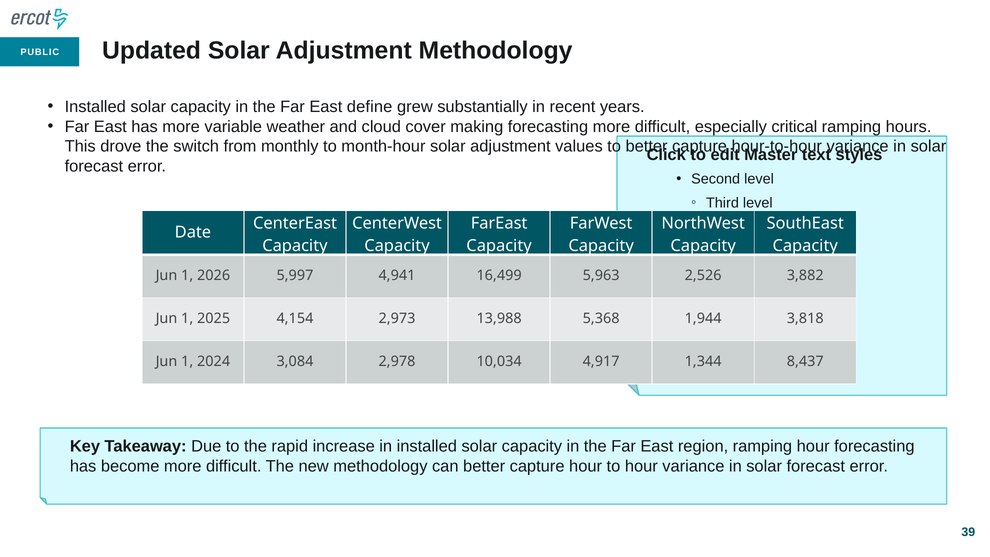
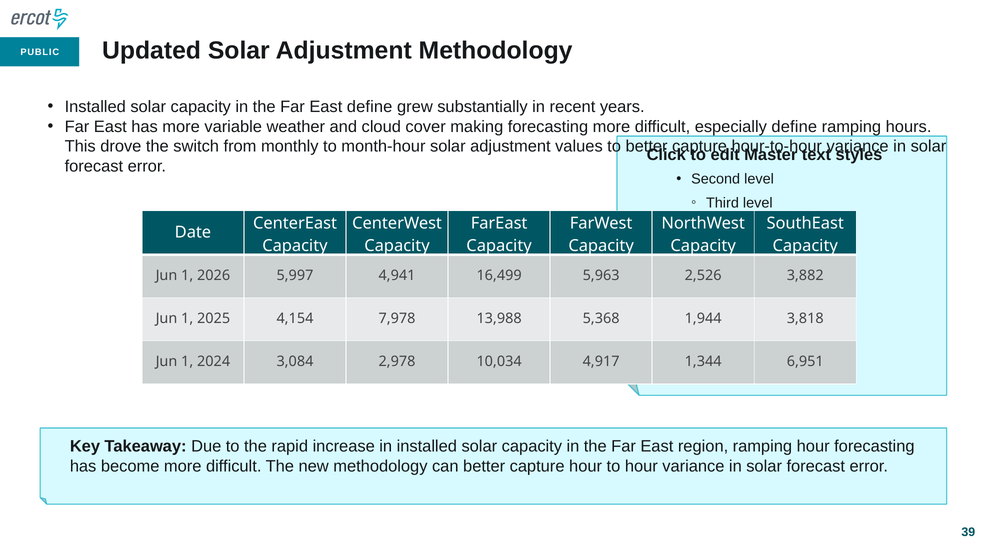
especially critical: critical -> define (794, 127)
2,973: 2,973 -> 7,978 (397, 319)
8,437: 8,437 -> 6,951 (805, 362)
